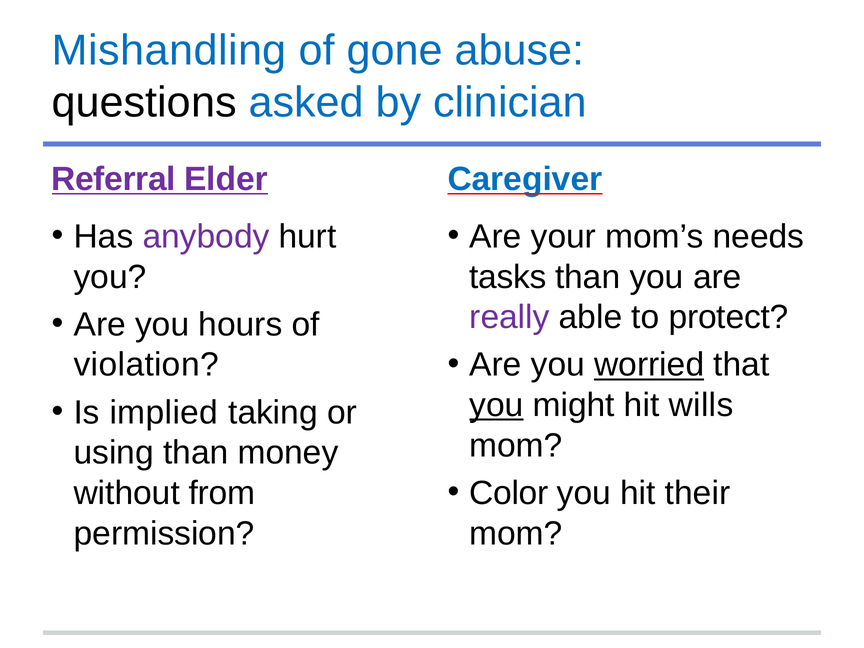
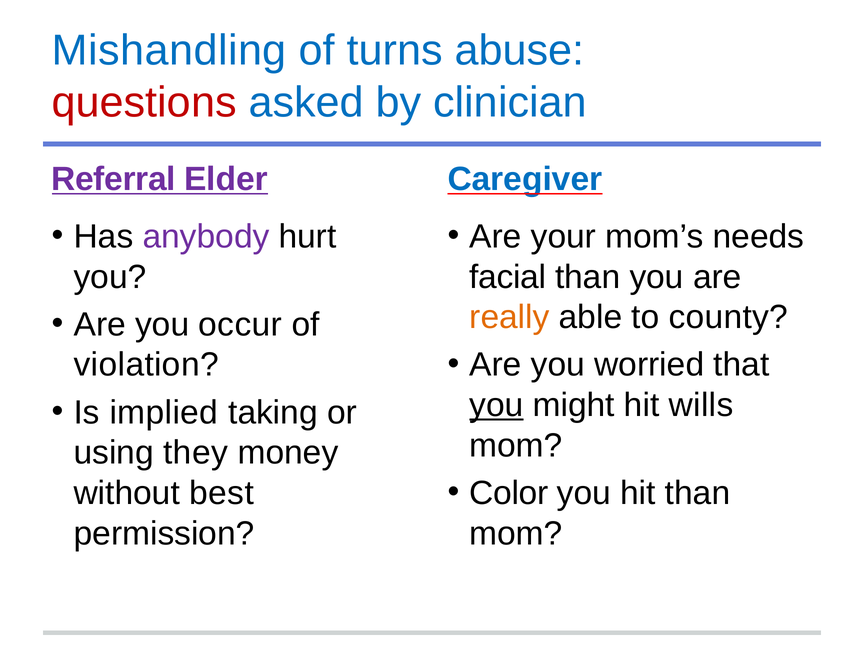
gone: gone -> turns (395, 51)
questions colour: black -> red (144, 102)
tasks: tasks -> facial (508, 277)
really colour: purple -> orange (510, 317)
protect: protect -> county (728, 317)
hours: hours -> occur (240, 325)
worried underline: present -> none (649, 365)
using than: than -> they (196, 453)
hit their: their -> than (698, 493)
from: from -> best (222, 493)
